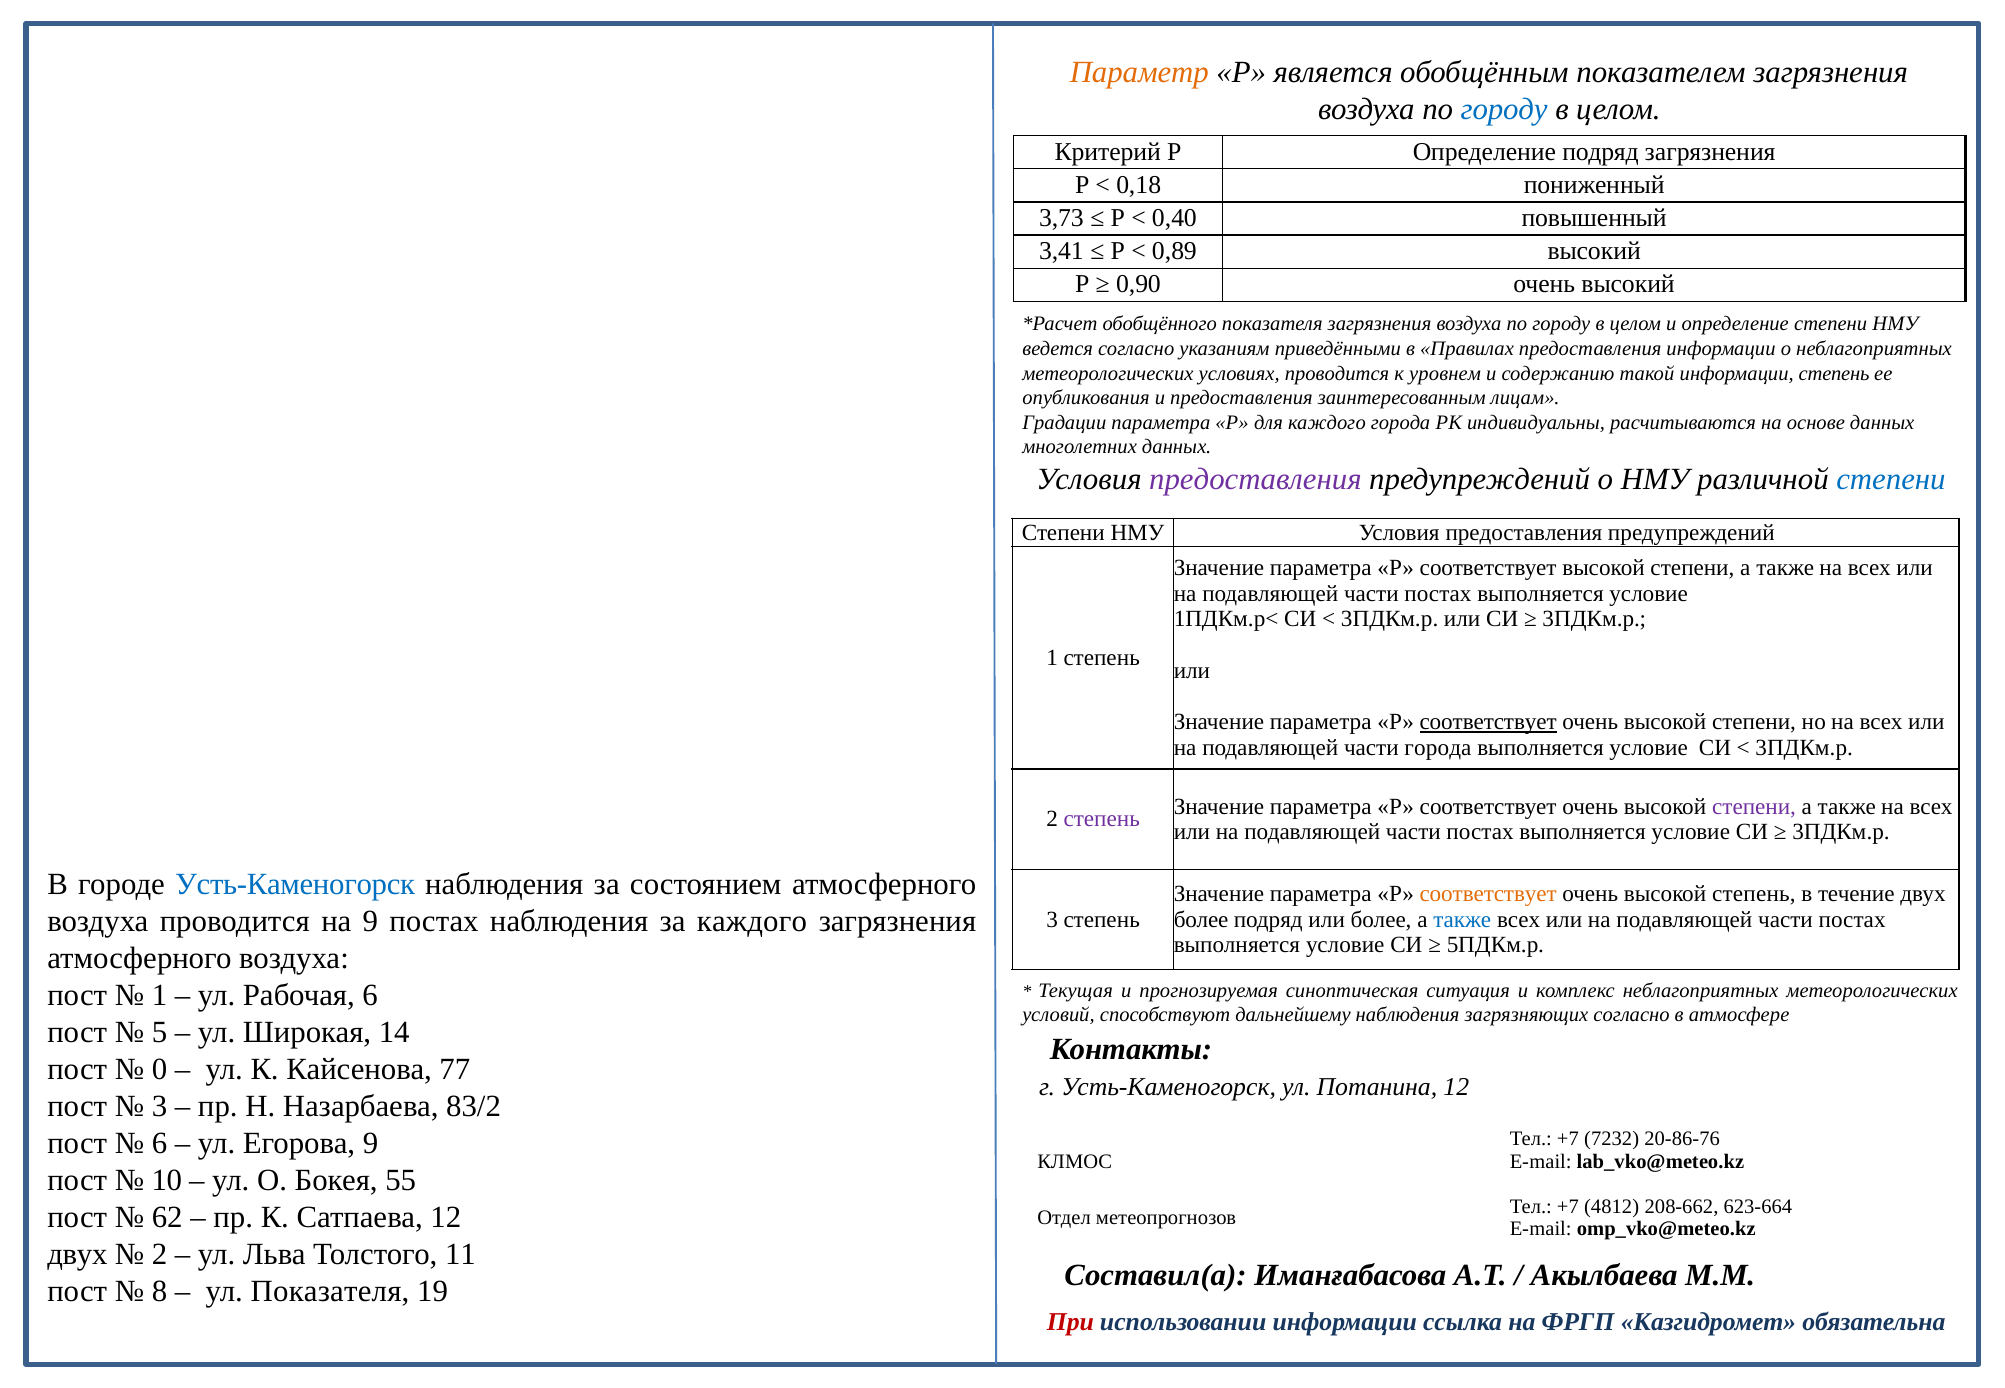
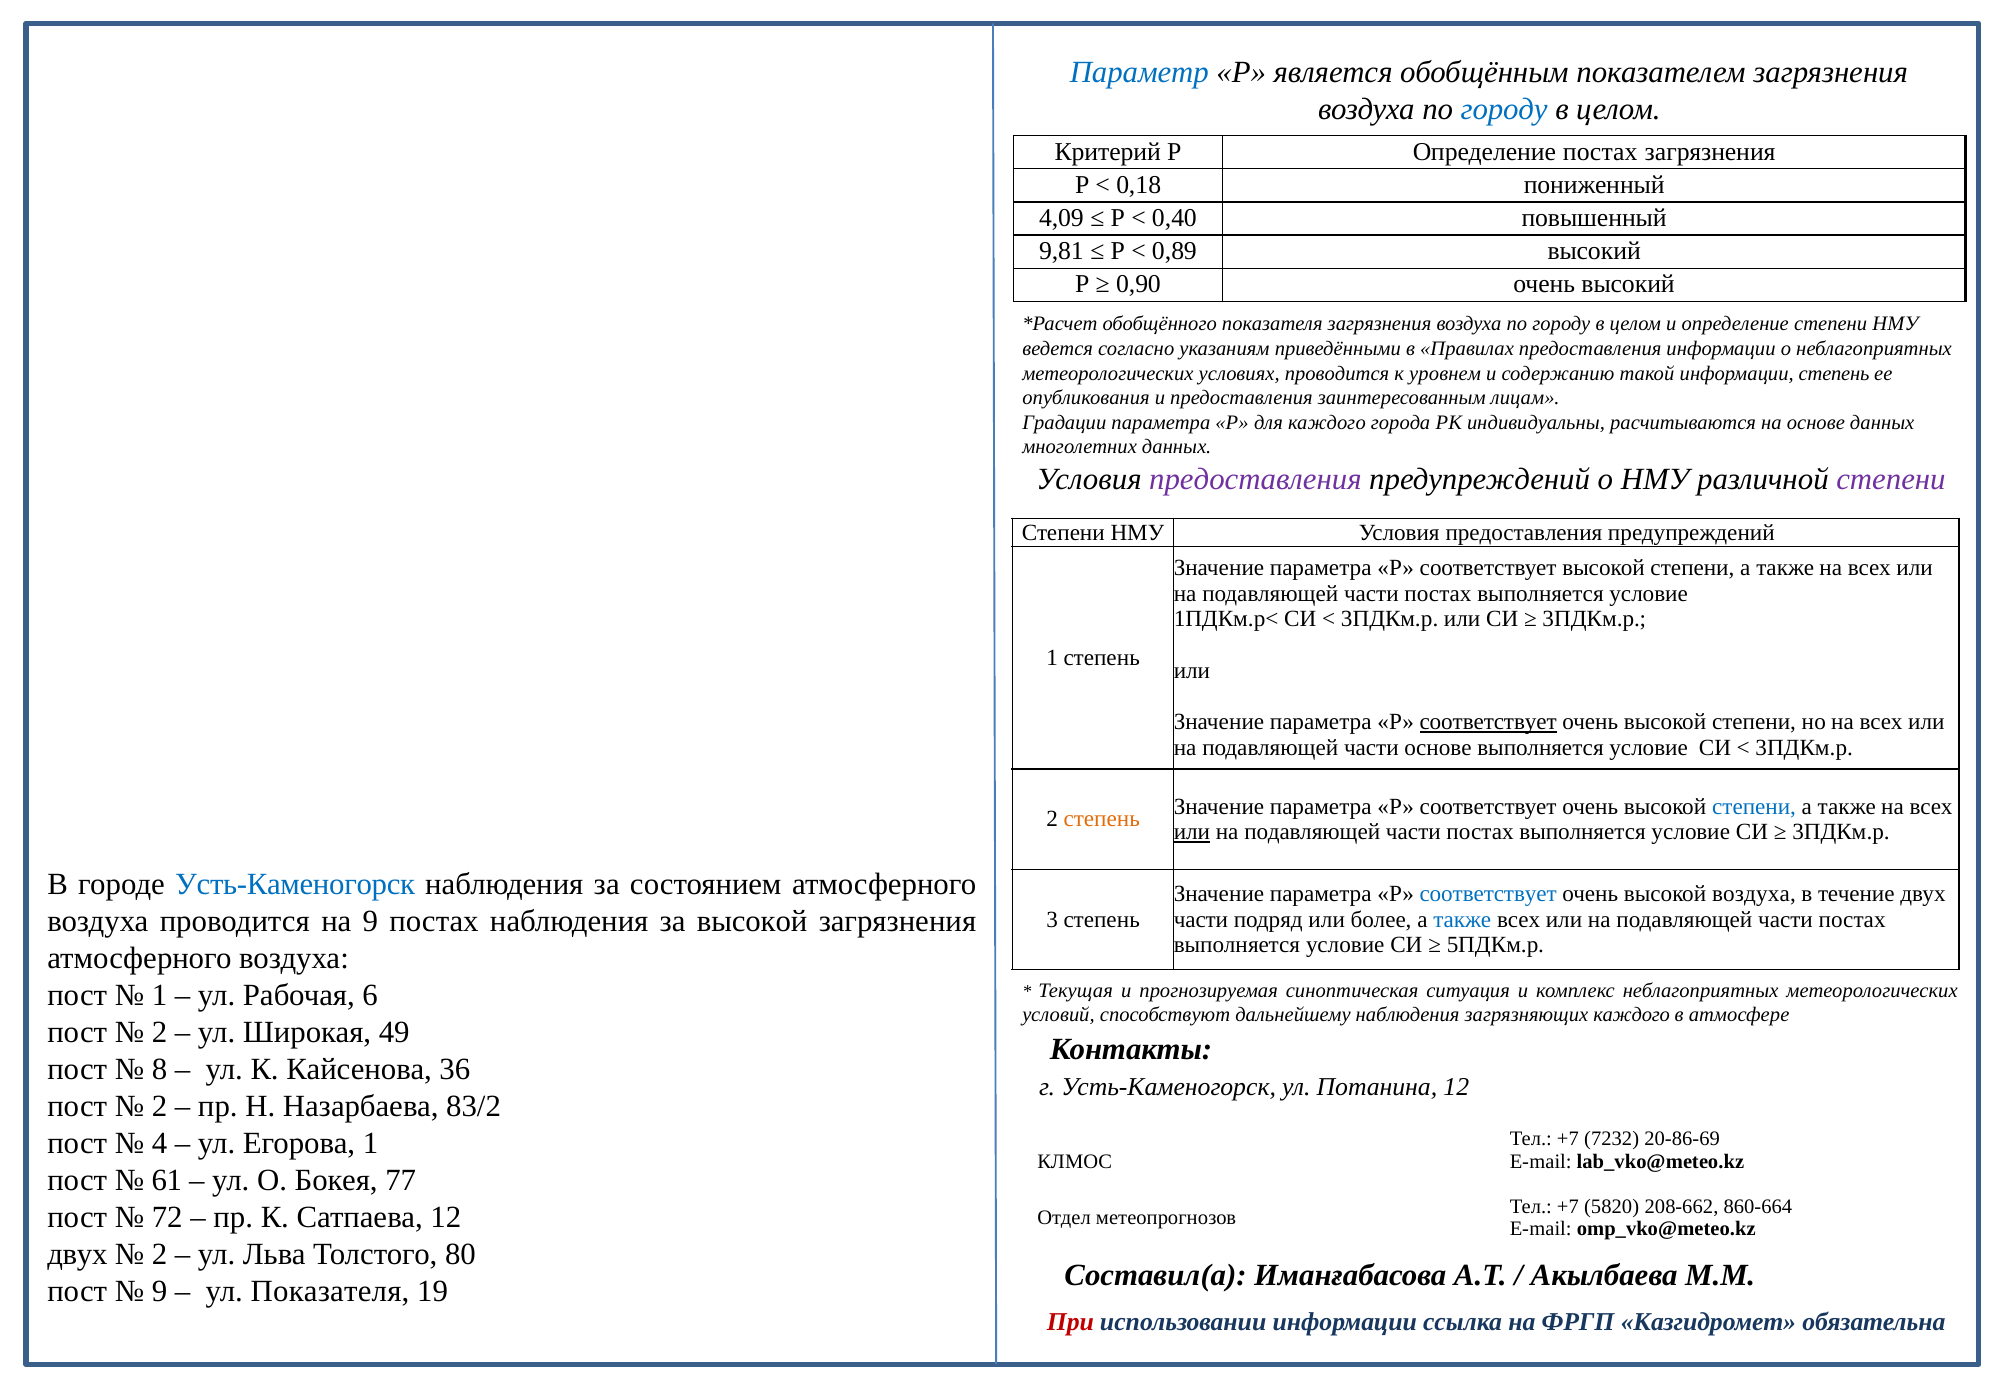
Параметр colour: orange -> blue (1139, 72)
Определение подряд: подряд -> постах (1600, 152)
3,73: 3,73 -> 4,09 (1061, 218)
3,41: 3,41 -> 9,81 (1061, 251)
степени colour: blue -> purple (1891, 480)
части города: города -> основе (1438, 748)
степени colour: purple -> blue (1754, 807)
степень colour: purple -> orange (1102, 819)
или underline: none -> present (1192, 832)
соответствует colour: orange -> blue (1488, 894)
высокой степень: степень -> воздуха (1754, 894)
за каждого: каждого -> высокой (752, 921)
более: более -> части (1201, 920)
загрязняющих согласно: согласно -> каждого (1632, 1015)
5: 5 -> 2 (160, 1032)
14: 14 -> 49 (394, 1032)
0: 0 -> 8 (160, 1069)
77: 77 -> 36 (455, 1069)
3: 3 -> 2 (160, 1106)
6: 6 -> 4 (160, 1143)
Егорова 9: 9 -> 1 (370, 1143)
20-86-76: 20-86-76 -> 20-86-69 (1682, 1138)
10: 10 -> 61 (167, 1180)
55: 55 -> 77 (401, 1180)
4812: 4812 -> 5820 (1612, 1206)
623-664: 623-664 -> 860-664 (1758, 1206)
62: 62 -> 72 (167, 1217)
11: 11 -> 80 (460, 1254)
8: 8 -> 9 (160, 1291)
